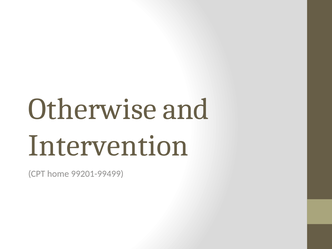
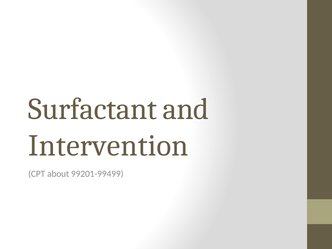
Otherwise: Otherwise -> Surfactant (93, 109)
home: home -> about (58, 174)
